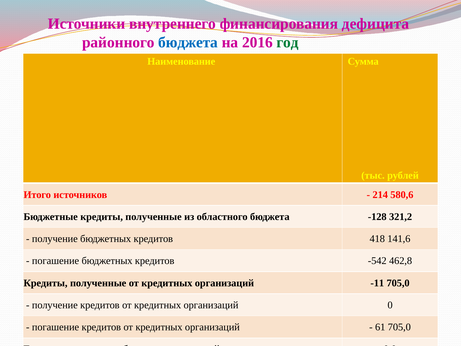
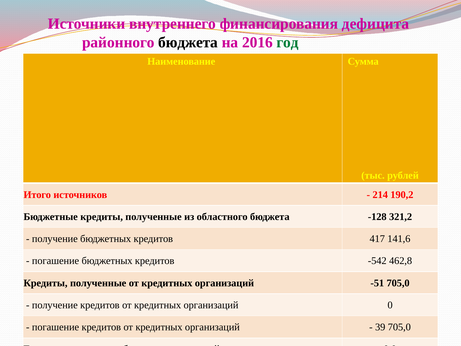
бюджета colour: blue -> black (188, 42)
580,6: 580,6 -> 190,2 (402, 195)
418: 418 -> 417 (377, 239)
-11: -11 -> -51 (377, 283)
61: 61 -> 39 (380, 327)
